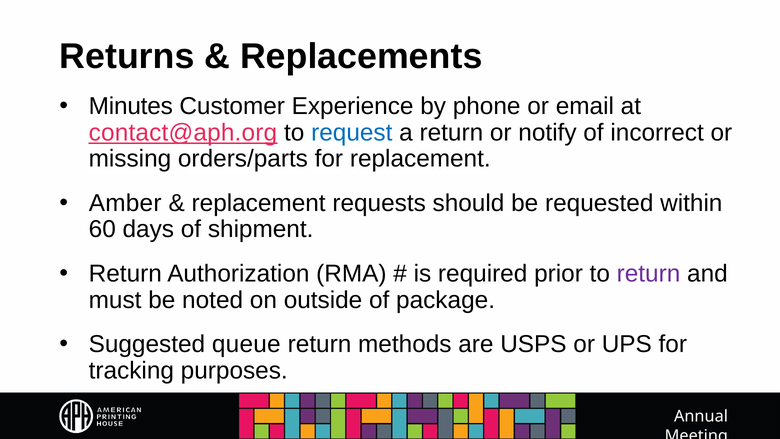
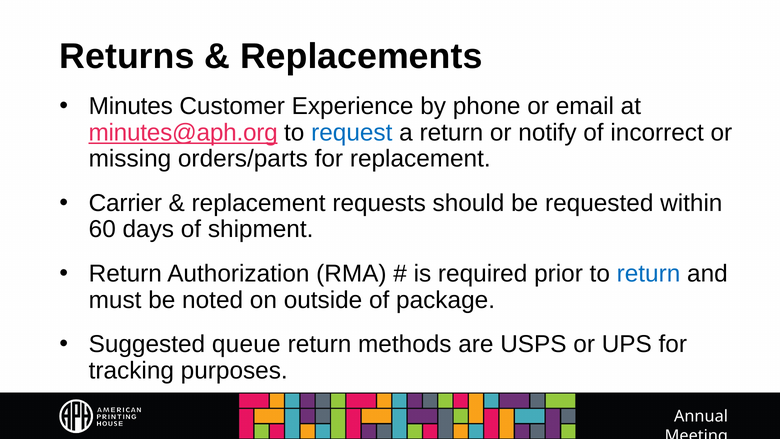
contact@aph.org: contact@aph.org -> minutes@aph.org (183, 132)
Amber: Amber -> Carrier (125, 203)
return colour: purple -> blue (648, 273)
